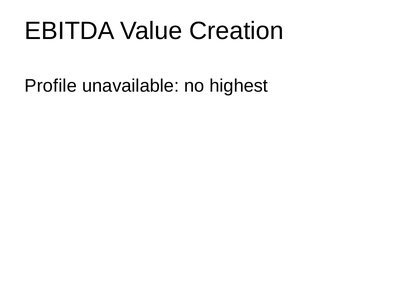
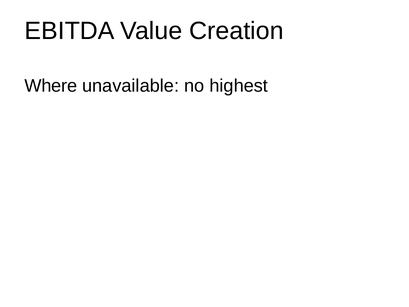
Profile: Profile -> Where (51, 86)
